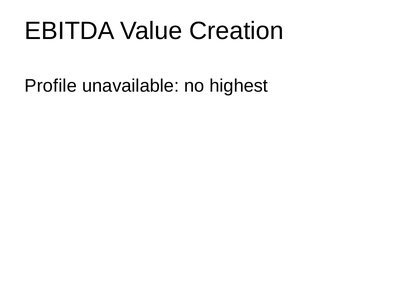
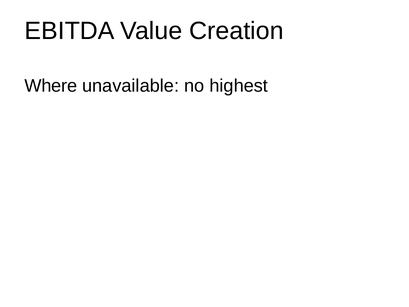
Profile: Profile -> Where (51, 86)
